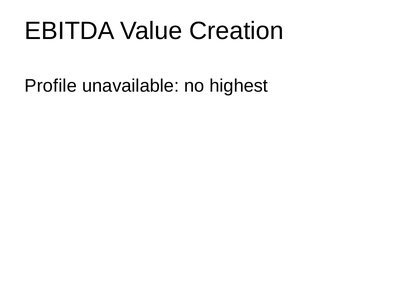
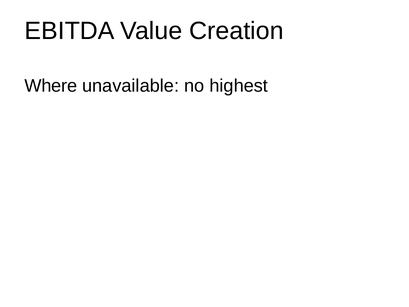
Profile: Profile -> Where (51, 86)
